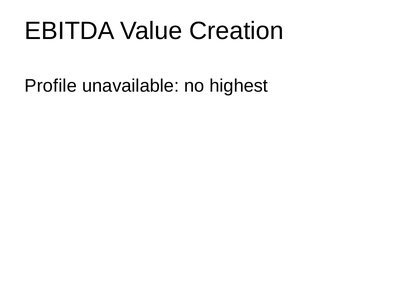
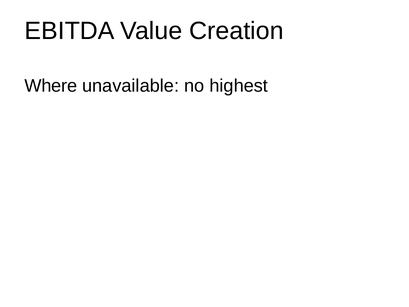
Profile: Profile -> Where (51, 86)
